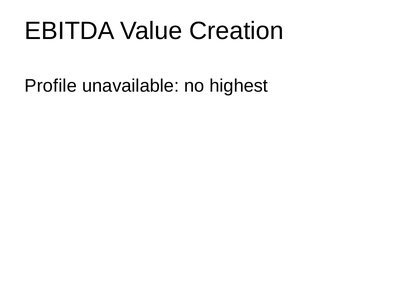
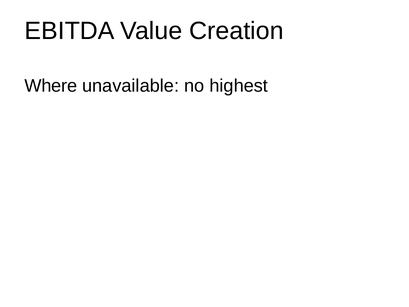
Profile: Profile -> Where (51, 86)
